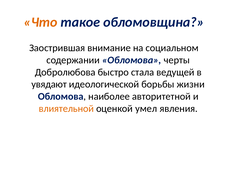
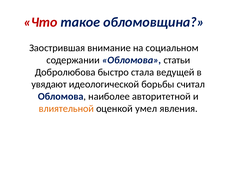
Что colour: orange -> red (40, 22)
черты: черты -> статьи (177, 60)
жизни: жизни -> считал (191, 84)
